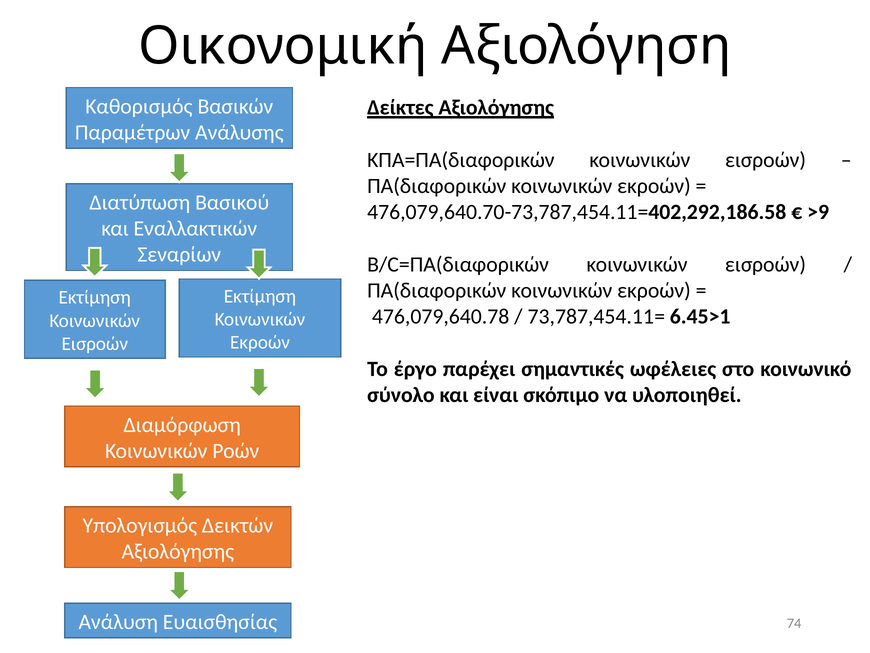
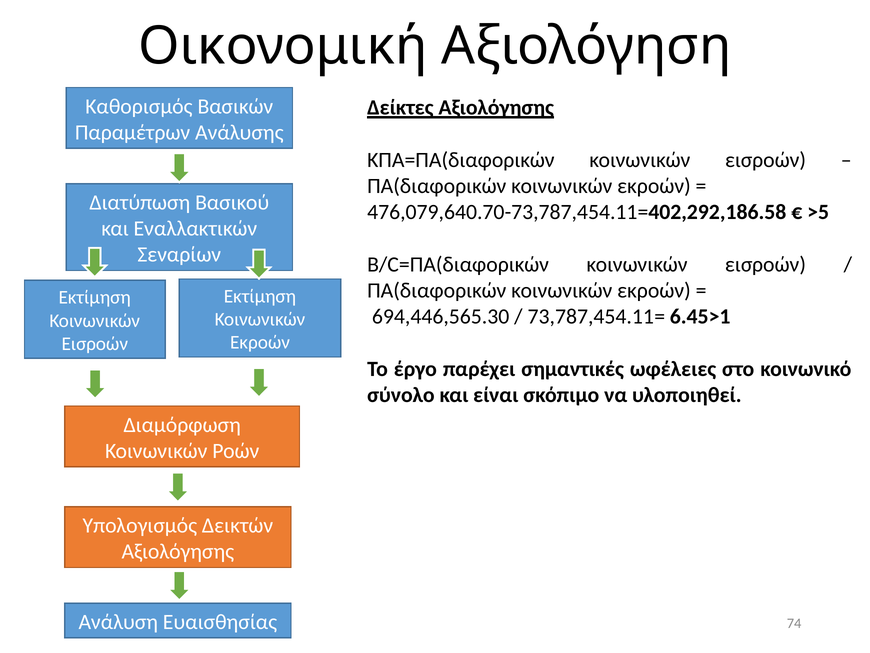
>9: >9 -> >5 (818, 212)
476,079,640.78: 476,079,640.78 -> 694,446,565.30 (441, 317)
